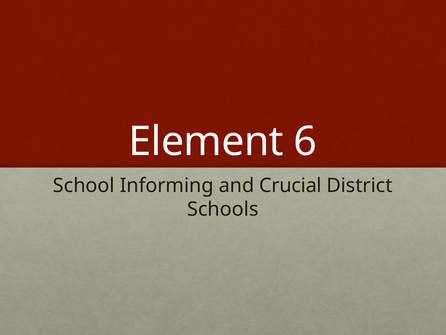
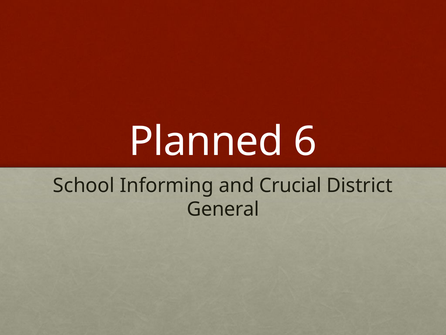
Element: Element -> Planned (206, 141)
Schools: Schools -> General (223, 209)
